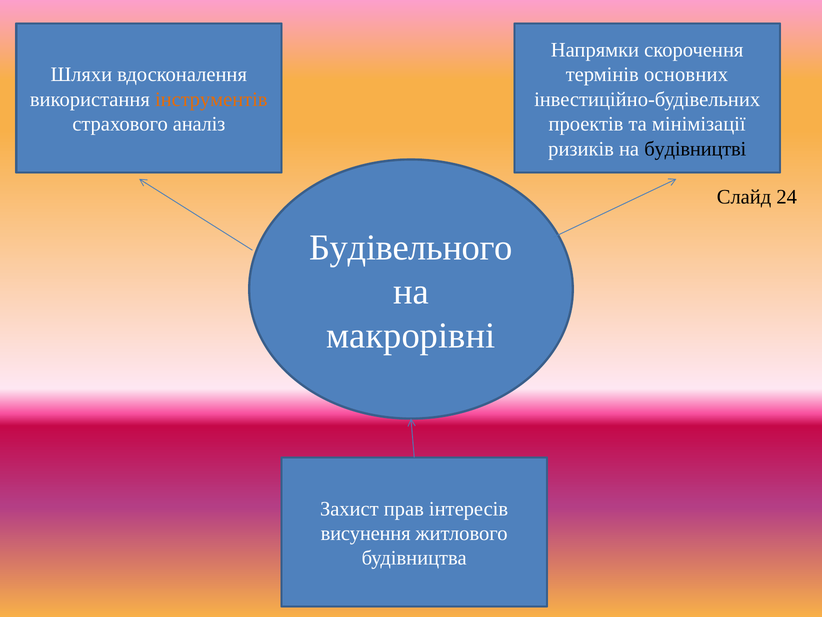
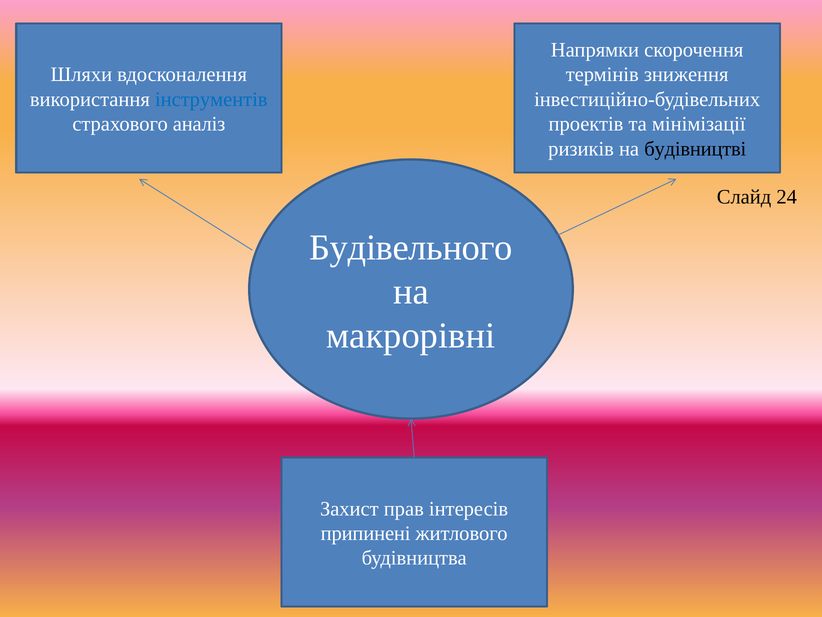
основних: основних -> зниження (686, 75)
інструментів colour: orange -> blue (211, 99)
висунення: висунення -> припинені (366, 533)
